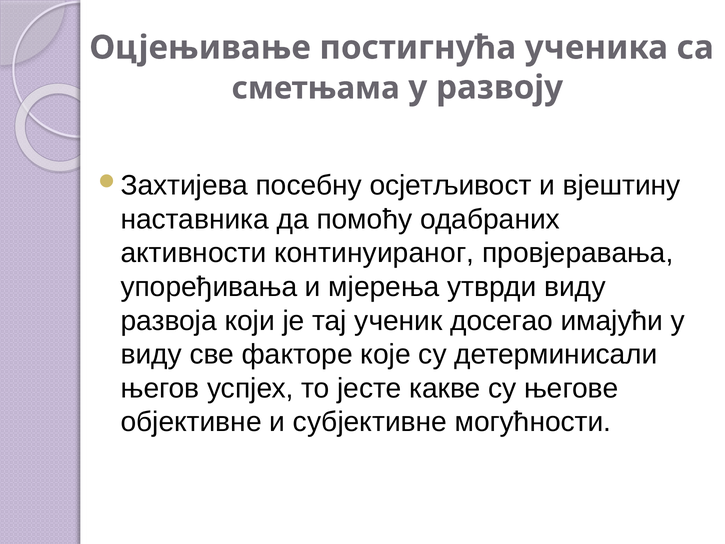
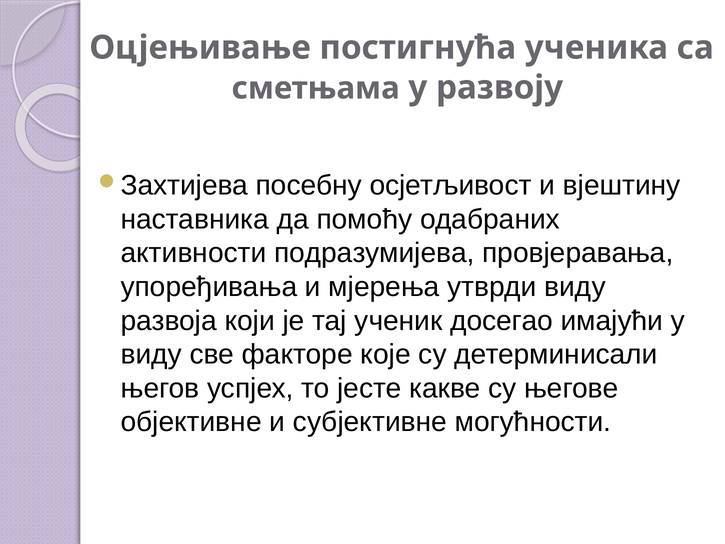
континуираног: континуираног -> подразумијева (374, 253)
